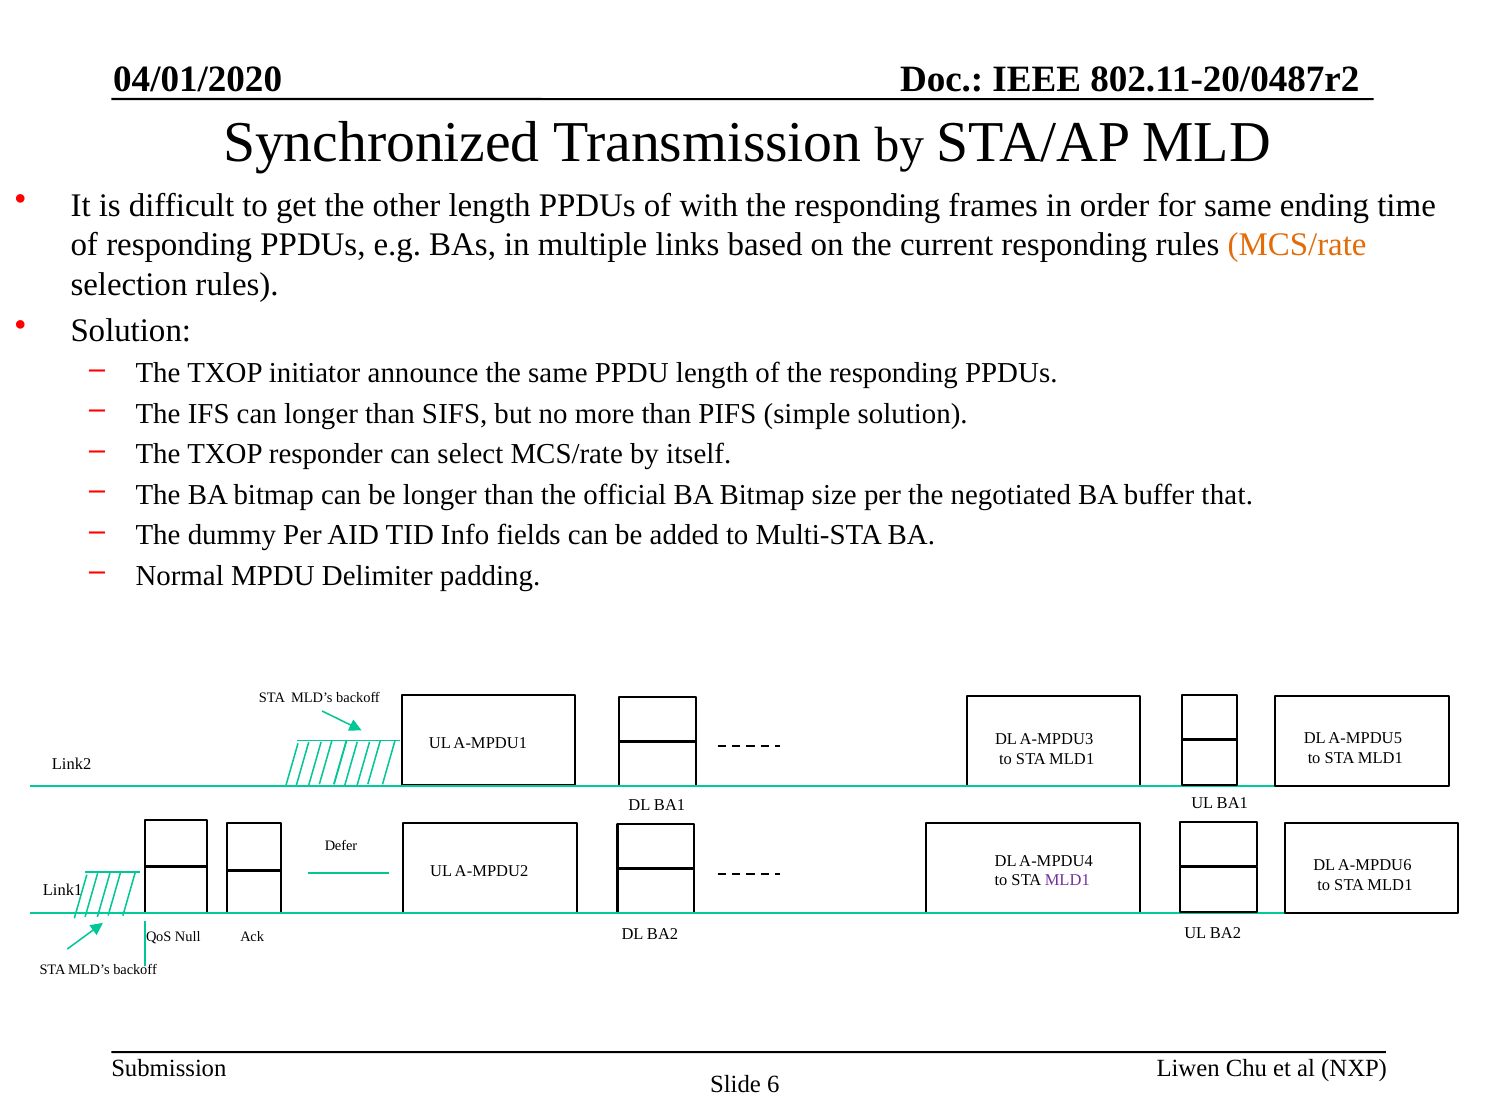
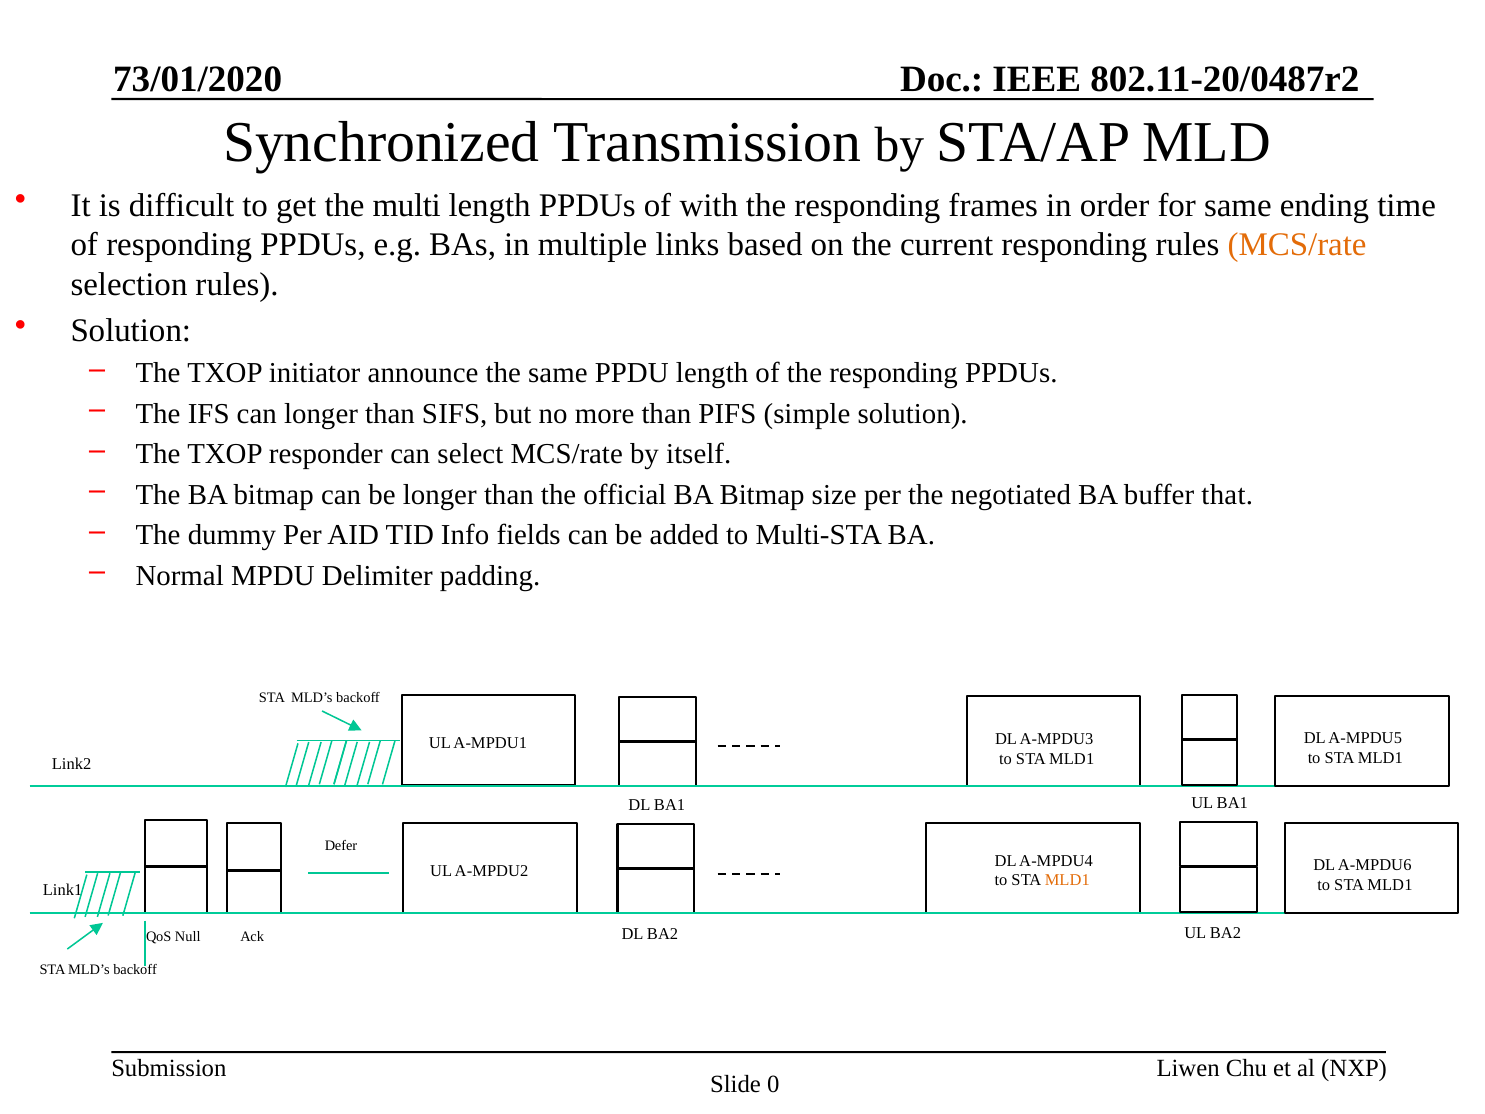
04/01/2020: 04/01/2020 -> 73/01/2020 (198, 79)
other: other -> multi (407, 205)
MLD1 colour: purple -> orange (1067, 880)
6: 6 -> 0 (773, 1084)
